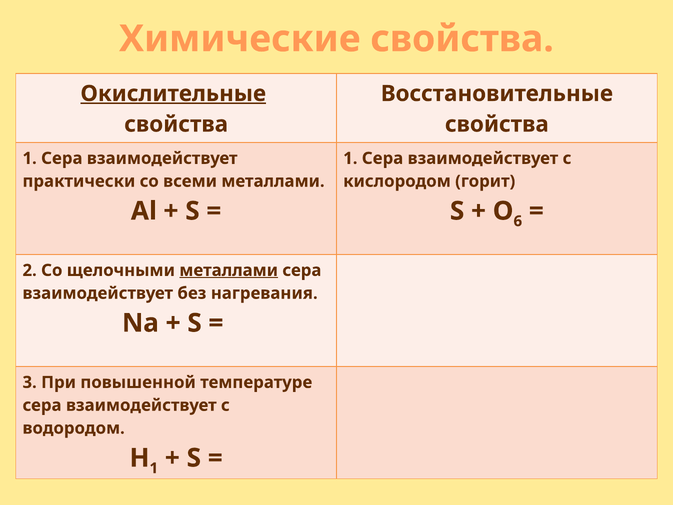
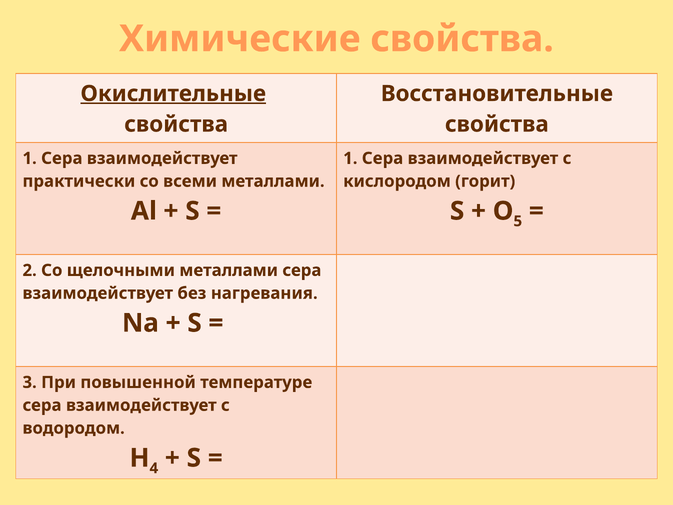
6: 6 -> 5 (518, 221)
металлами underline: present -> none (229, 270)
1: 1 -> 4 (154, 468)
